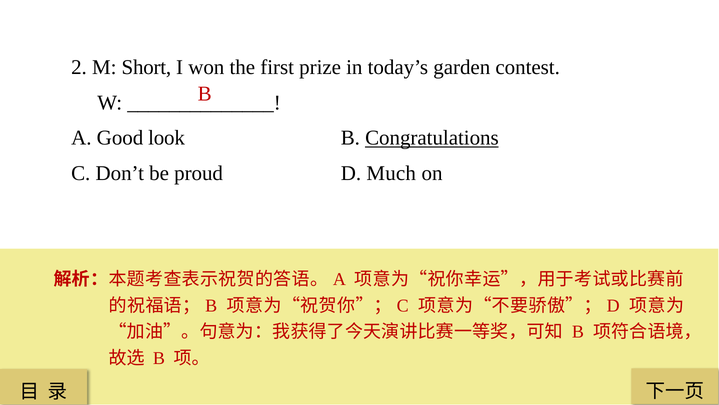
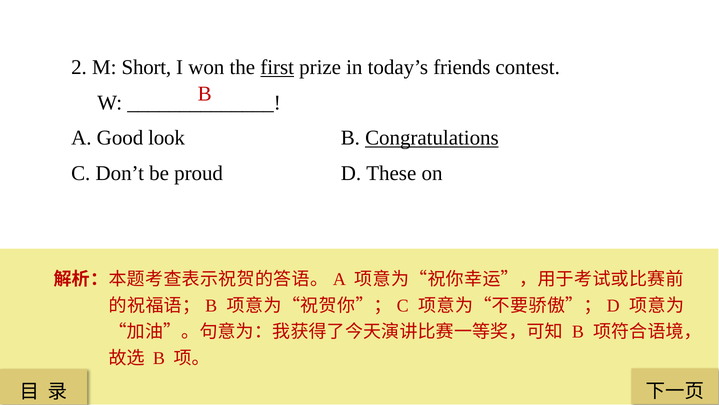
first underline: none -> present (277, 67)
garden: garden -> friends (462, 67)
Much: Much -> These (391, 173)
